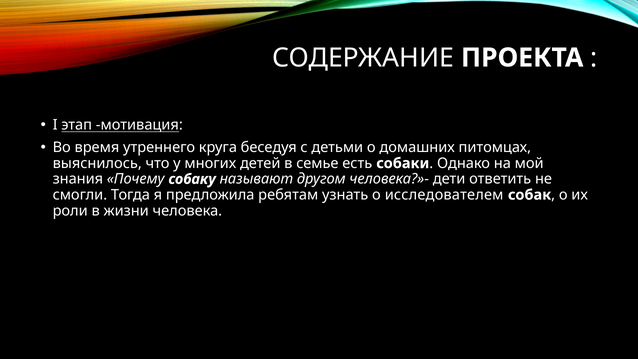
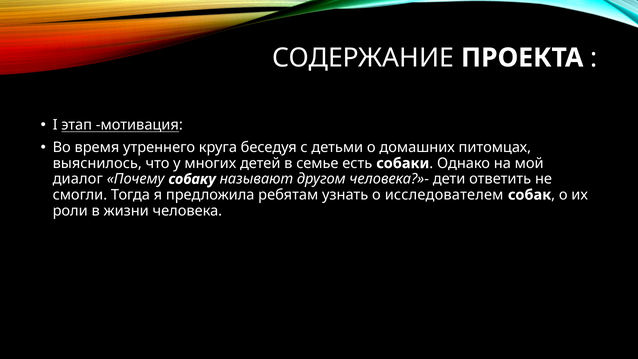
знания: знания -> диалог (78, 179)
